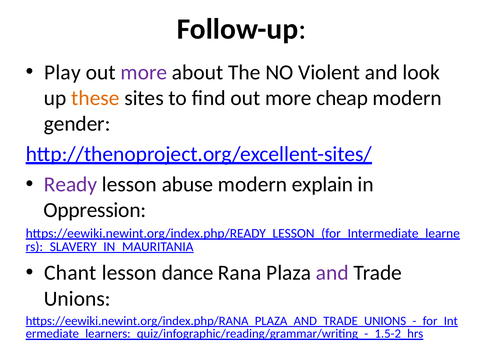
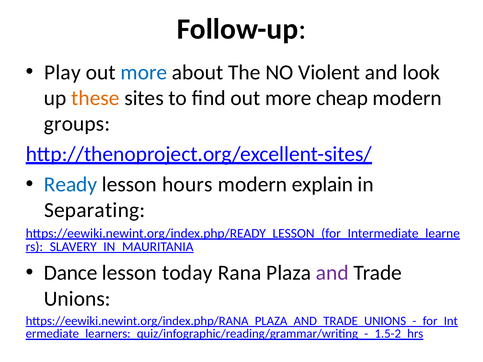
more colour: purple -> blue (144, 72)
gender: gender -> groups (77, 124)
Ready colour: purple -> blue (70, 185)
abuse: abuse -> hours (187, 185)
Oppression: Oppression -> Separating (95, 210)
Chant: Chant -> Dance (71, 273)
dance: dance -> today (187, 273)
